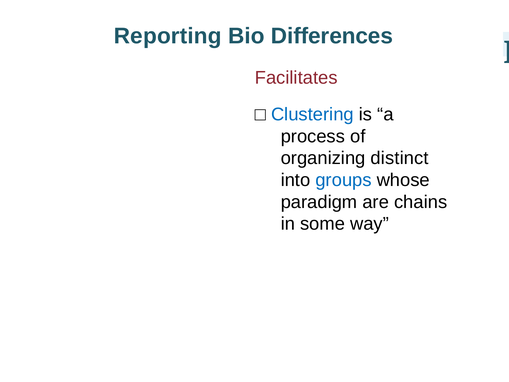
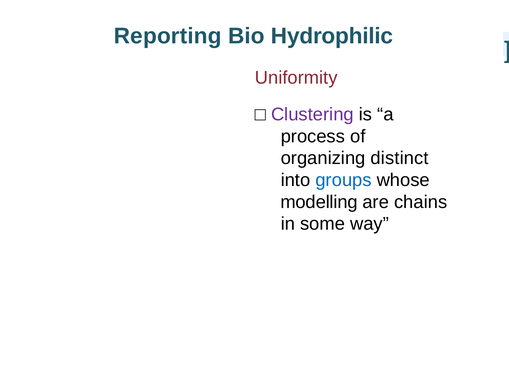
Differences: Differences -> Hydrophilic (332, 36)
Facilitates: Facilitates -> Uniformity (296, 78)
Clustering colour: blue -> purple (312, 114)
paradigm: paradigm -> modelling (319, 202)
